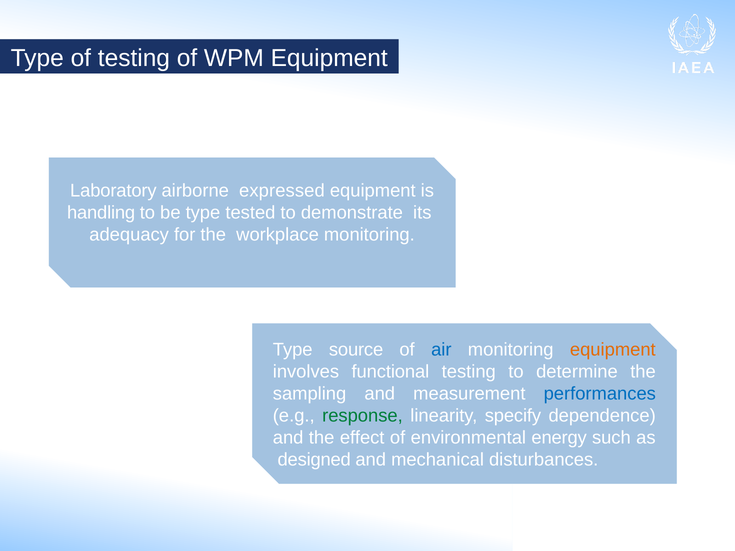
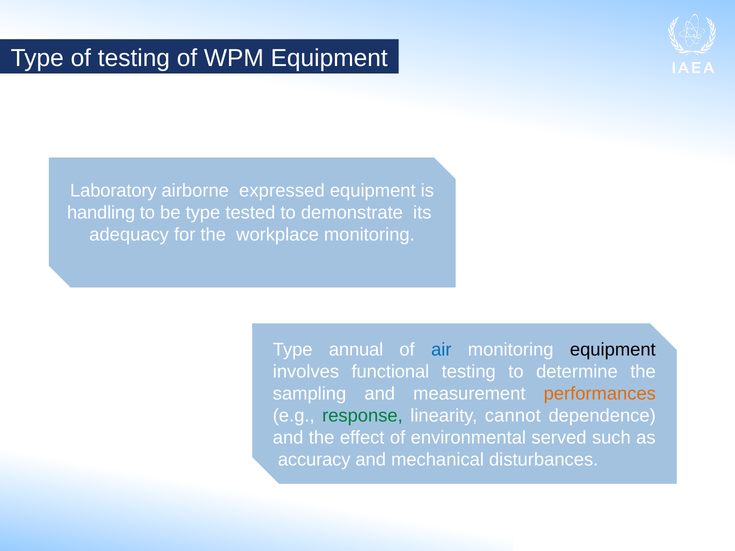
source: source -> annual (356, 350)
equipment colour: orange -> black (613, 350)
performances colour: blue -> orange (600, 394)
specify: specify -> cannot (513, 416)
energy: energy -> served (559, 438)
designed: designed -> accuracy (314, 460)
